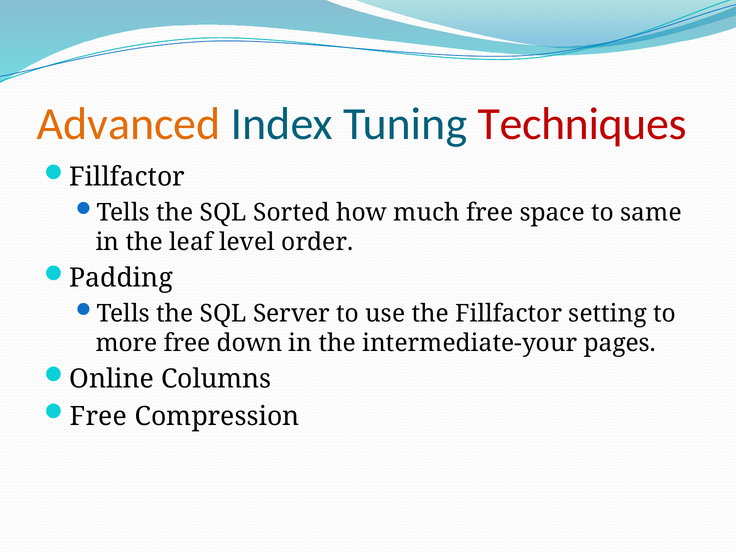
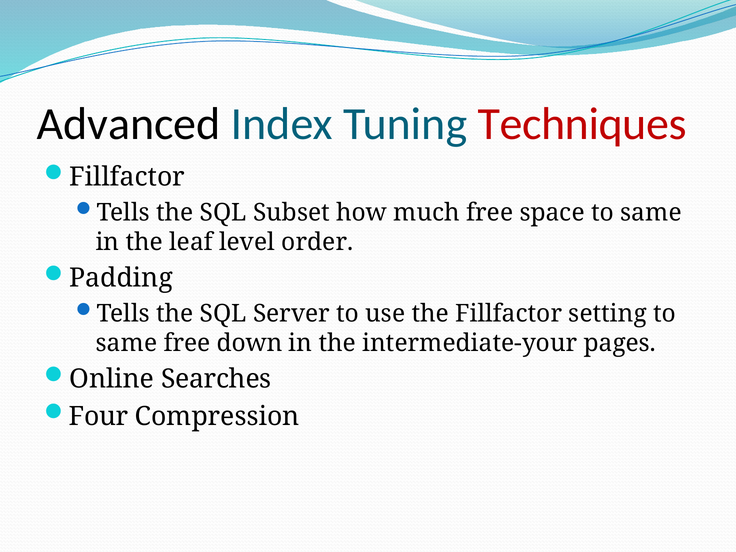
Advanced colour: orange -> black (129, 124)
Sorted: Sorted -> Subset (291, 213)
more: more -> same (126, 343)
Columns: Columns -> Searches (216, 379)
Free: Free -> Four (99, 416)
